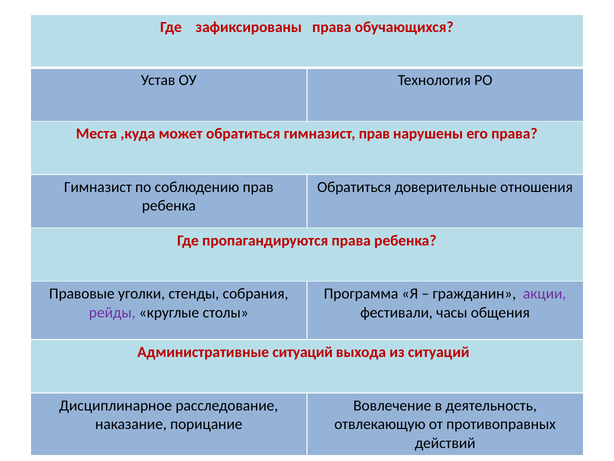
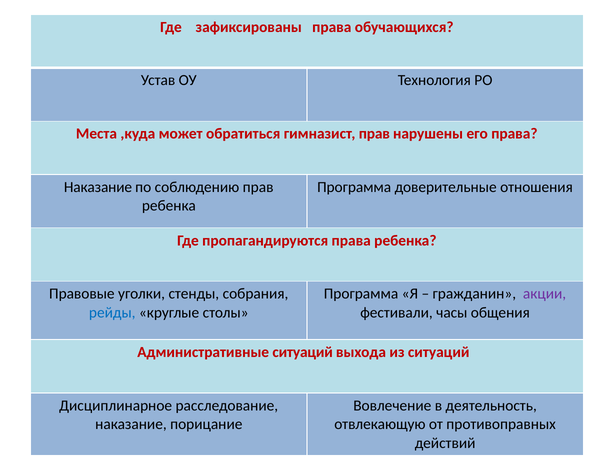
Гимназист: Гимназист -> Наказание (98, 187)
Обратиться: Обратиться -> Программа (354, 187)
рейды colour: purple -> blue (112, 312)
